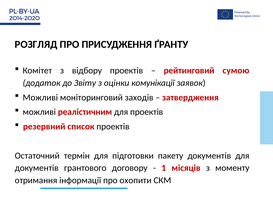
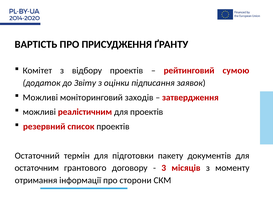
РОЗГЛЯД: РОЗГЛЯД -> ВАРТІСТЬ (36, 44)
комунікації: комунікації -> підписання (153, 83)
документів: документів -> остаточним (37, 169)
1: 1 -> 3 (164, 169)
охопити: охопити -> сторони (136, 181)
